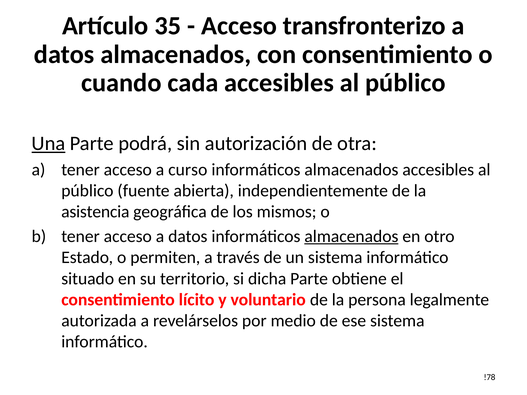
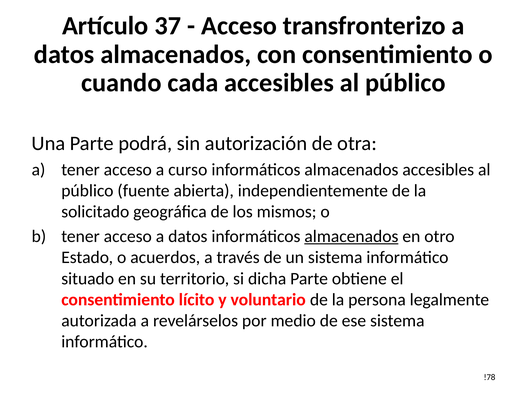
35: 35 -> 37 (168, 26)
Una underline: present -> none (48, 144)
asistencia: asistencia -> solicitado (95, 212)
permiten: permiten -> acuerdos (165, 258)
